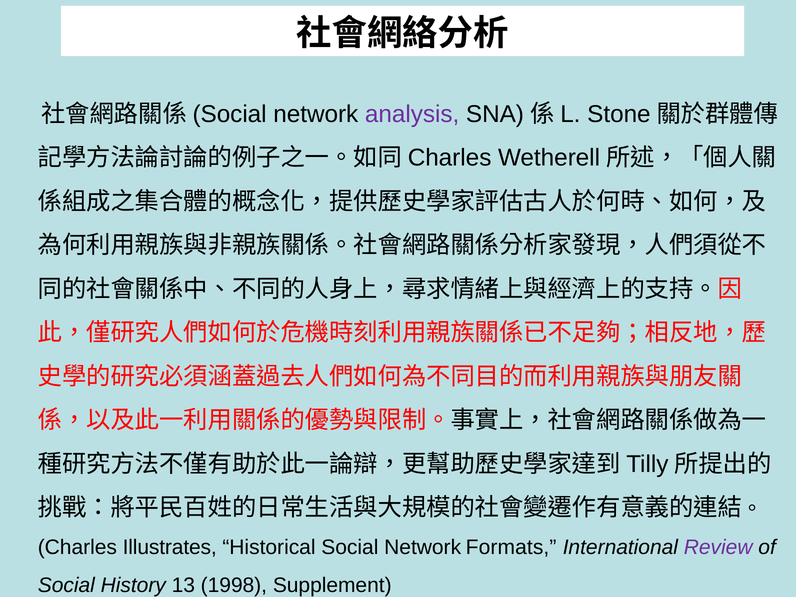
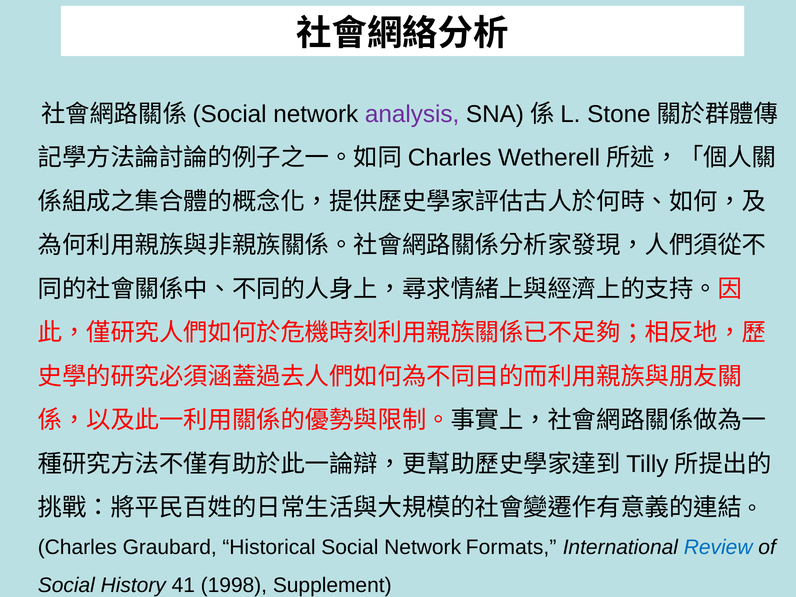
Illustrates: Illustrates -> Graubard (170, 547)
Review colour: purple -> blue (718, 547)
13: 13 -> 41 (183, 585)
